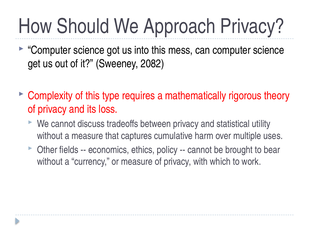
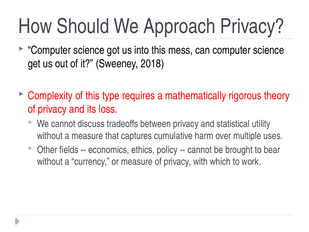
2082: 2082 -> 2018 (152, 64)
